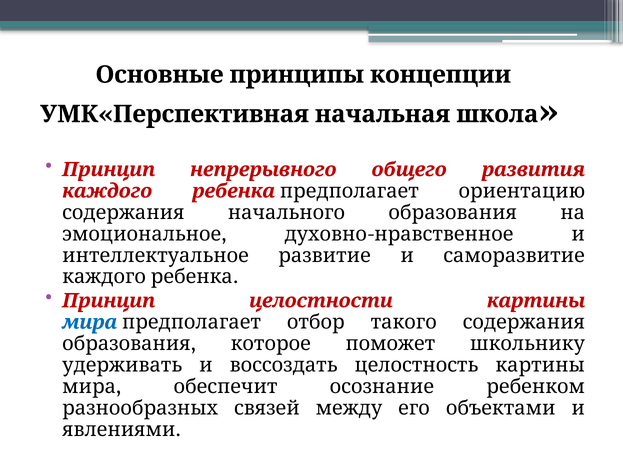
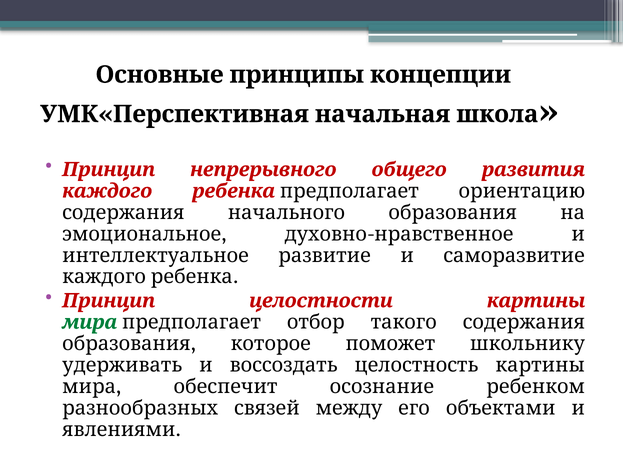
мира colour: blue -> green (90, 322)
